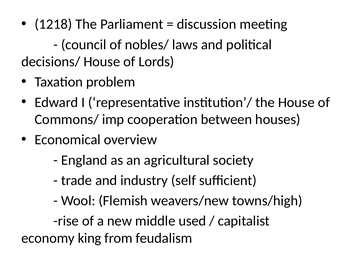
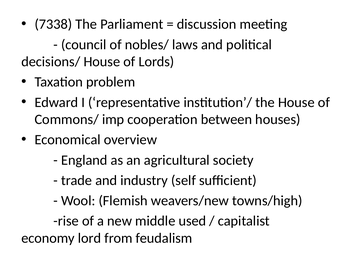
1218: 1218 -> 7338 (53, 24)
king: king -> lord (89, 238)
